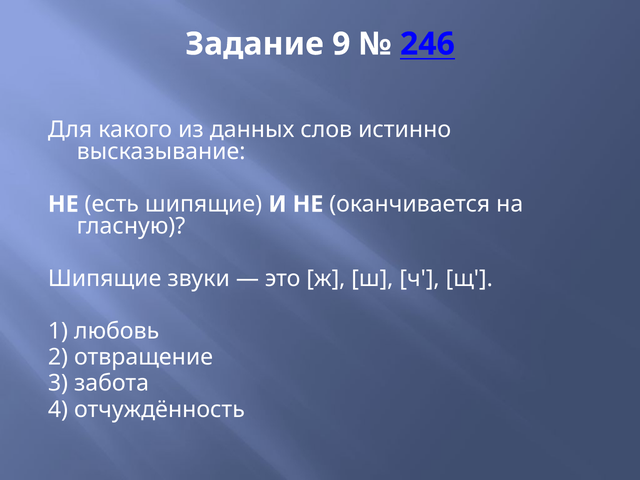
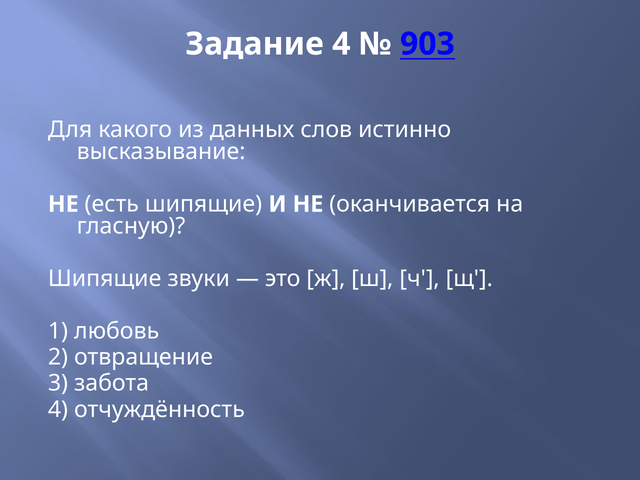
Задание 9: 9 -> 4 (341, 44)
246: 246 -> 903 (427, 44)
